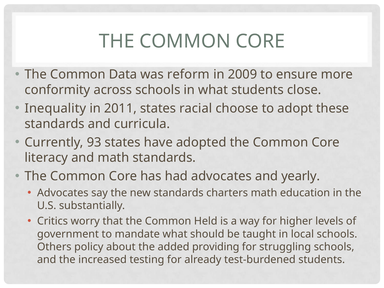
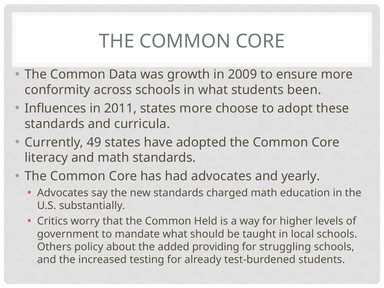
reform: reform -> growth (189, 74)
close: close -> been (304, 90)
Inequality: Inequality -> Influences (55, 108)
states racial: racial -> more (196, 108)
93: 93 -> 49 (94, 142)
charters: charters -> charged (227, 193)
